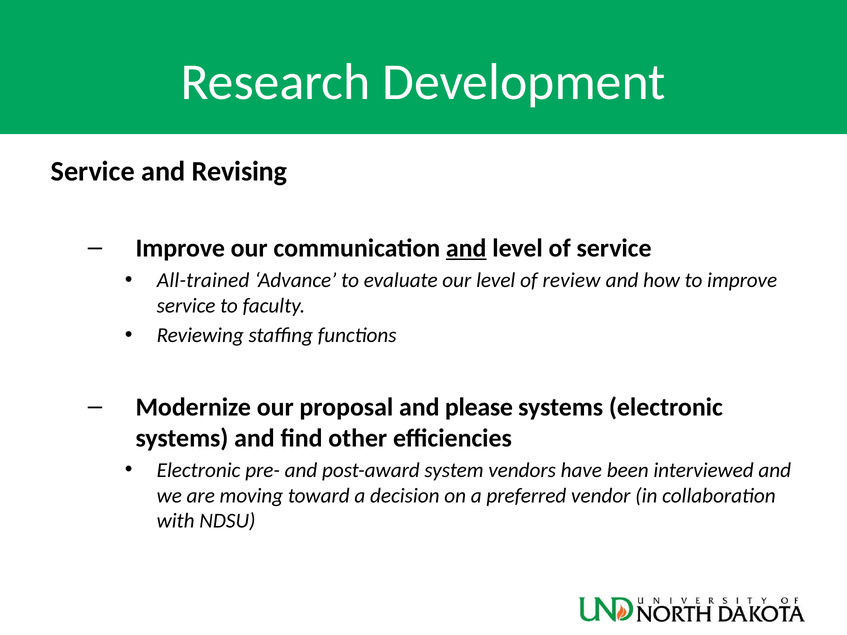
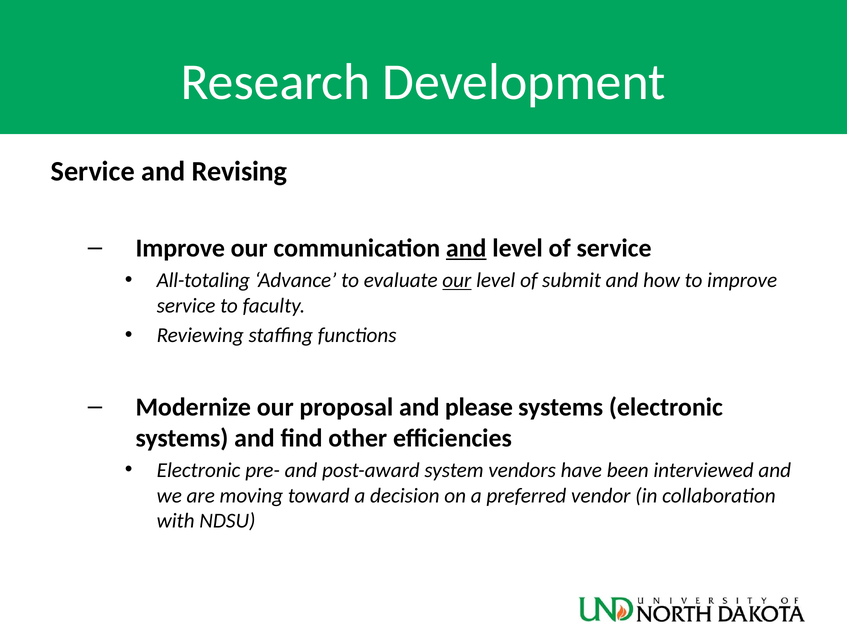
All-trained: All-trained -> All-totaling (203, 280)
our underline: none -> present (457, 280)
review: review -> submit (572, 280)
